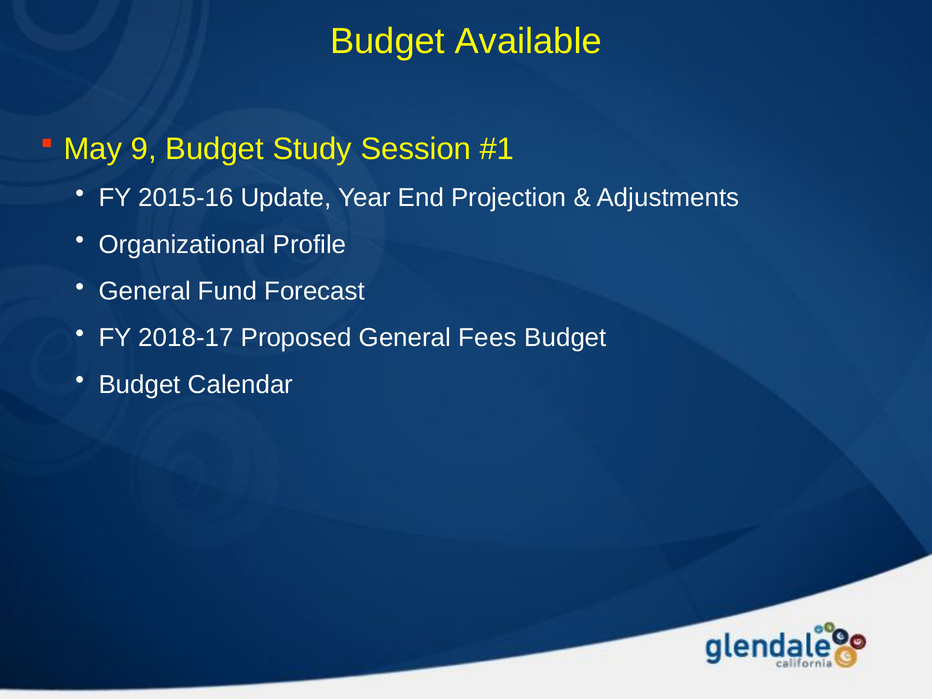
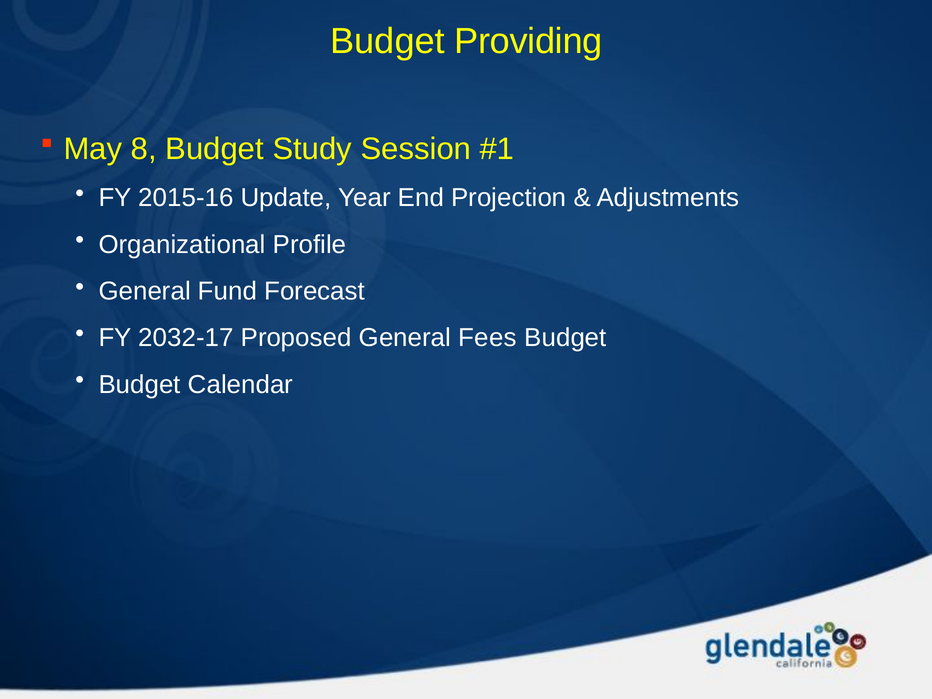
Available: Available -> Providing (528, 41)
9: 9 -> 8 (144, 149)
2018-17: 2018-17 -> 2032-17 (186, 338)
